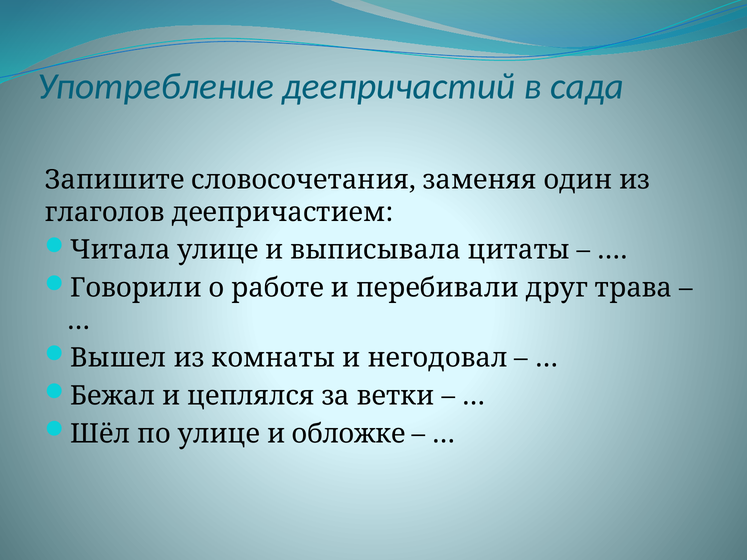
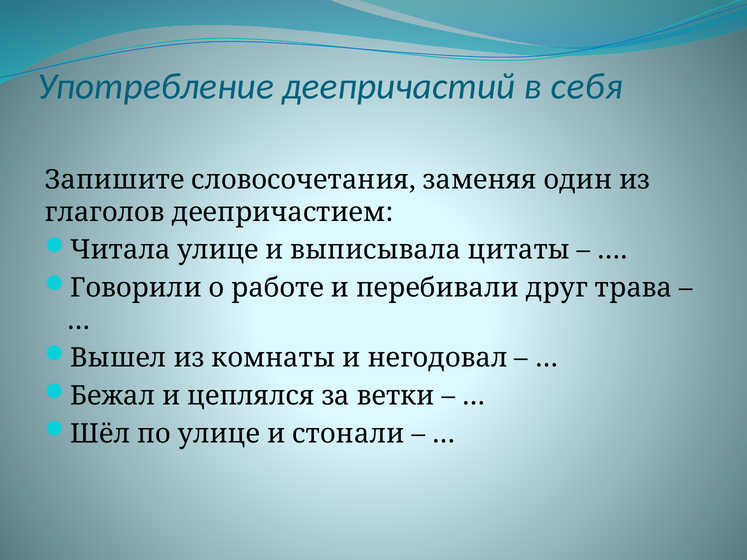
сада: сада -> себя (587, 86)
обложке: обложке -> стонали (348, 434)
